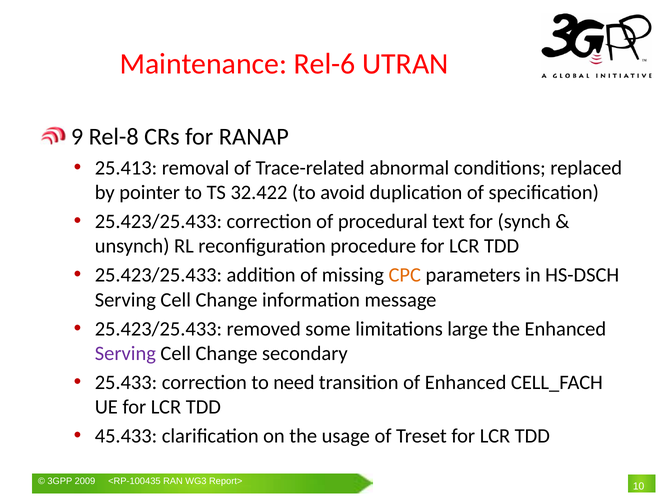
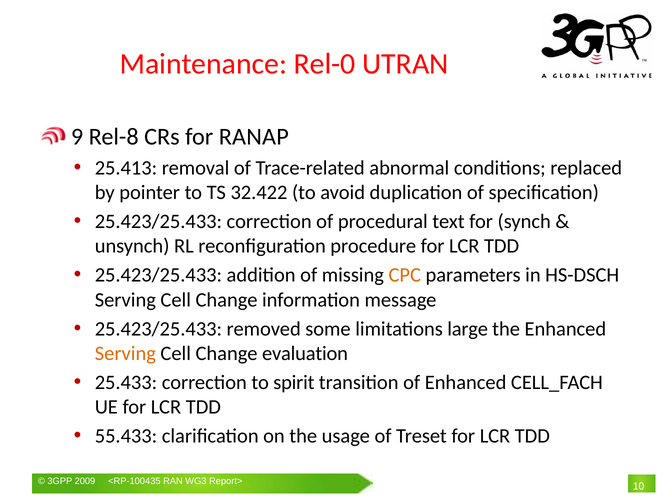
Rel-6: Rel-6 -> Rel-0 (325, 64)
Serving colour: purple -> orange (125, 354)
secondary: secondary -> evaluation (305, 354)
need: need -> spirit (294, 383)
45.433: 45.433 -> 55.433 (126, 436)
